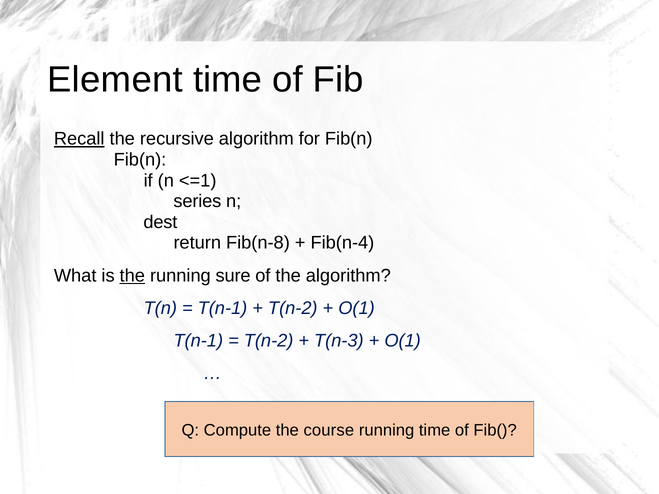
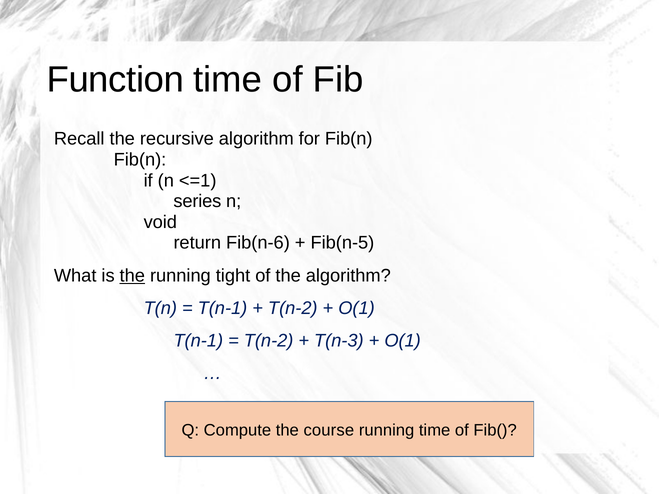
Element: Element -> Function (115, 80)
Recall underline: present -> none (79, 139)
dest: dest -> void (160, 222)
Fib(n-8: Fib(n-8 -> Fib(n-6 (258, 243)
Fib(n-4: Fib(n-4 -> Fib(n-5 (342, 243)
sure: sure -> tight (233, 276)
